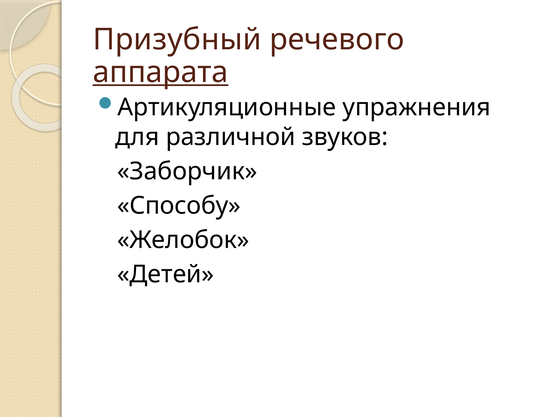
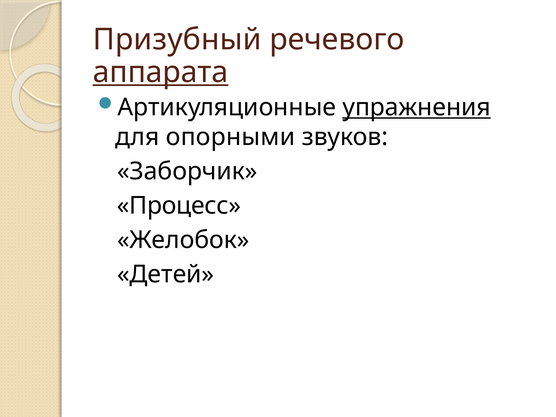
упражнения underline: none -> present (417, 107)
различной: различной -> опорными (230, 137)
Способу: Способу -> Процесс (179, 206)
